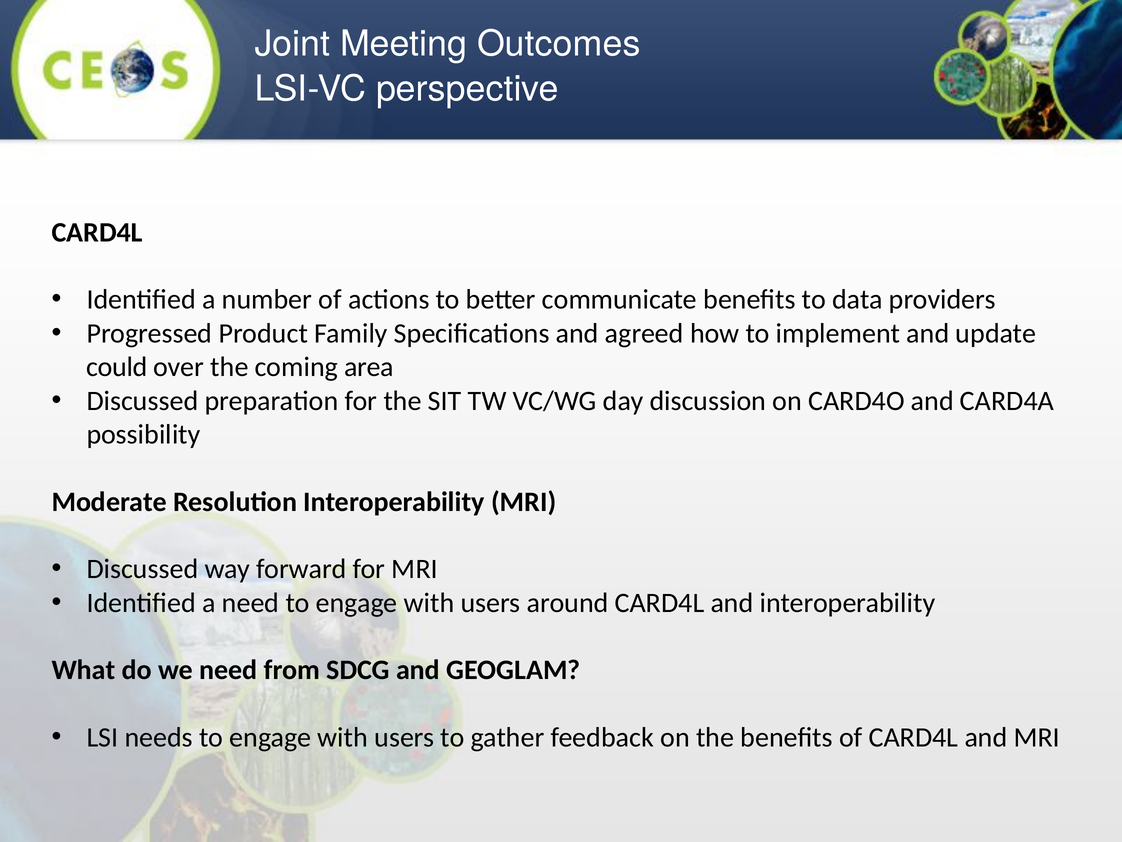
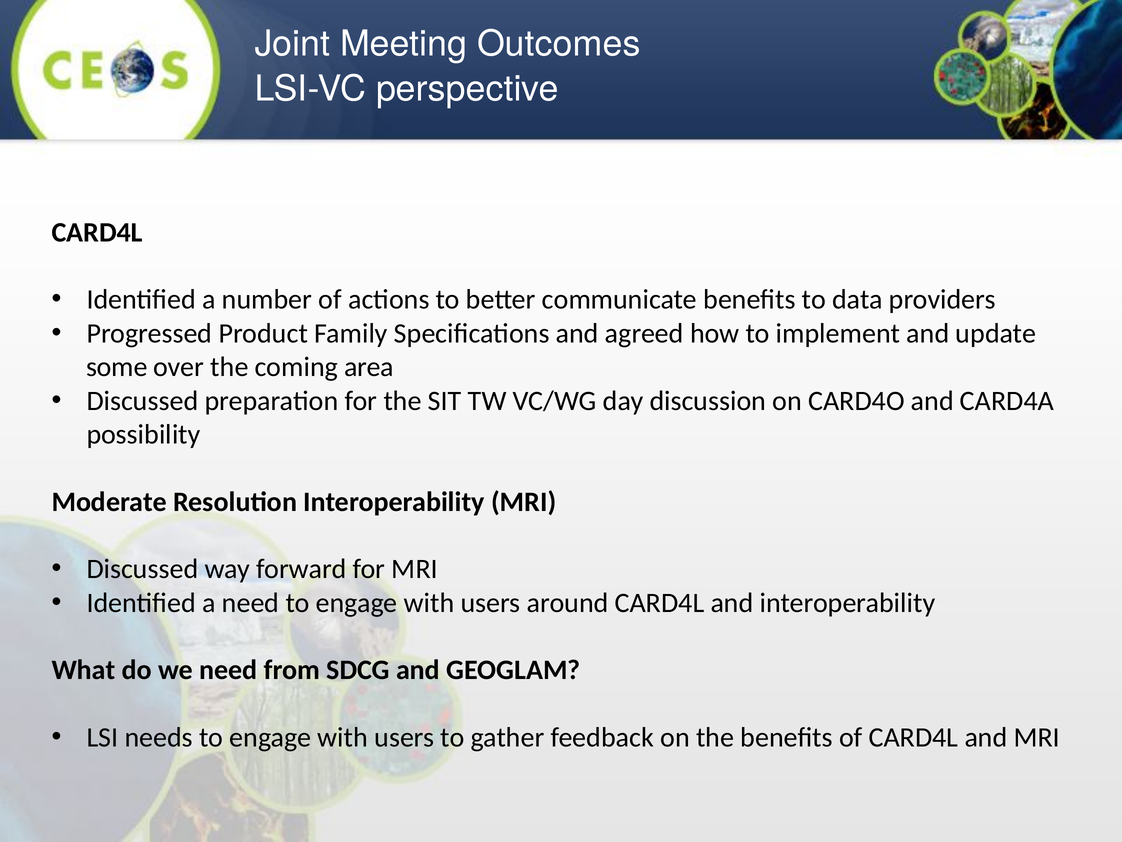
could: could -> some (117, 367)
